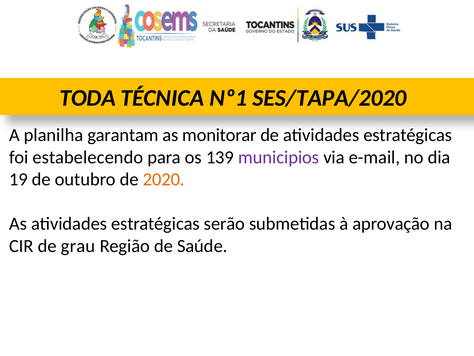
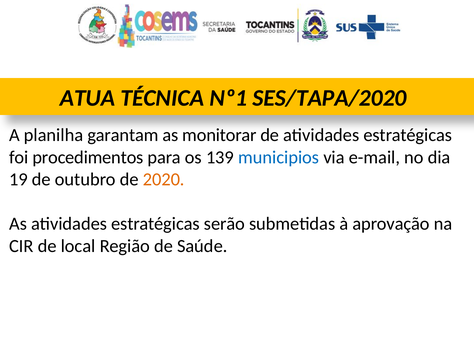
TODA: TODA -> ATUA (88, 98)
estabelecendo: estabelecendo -> procedimentos (88, 157)
municipios colour: purple -> blue (279, 157)
grau: grau -> local (78, 246)
